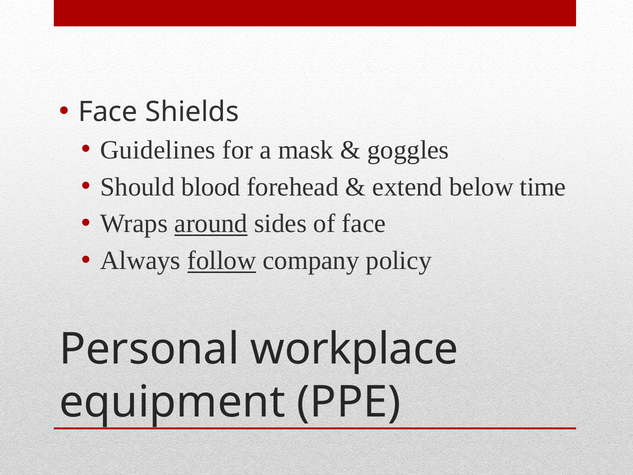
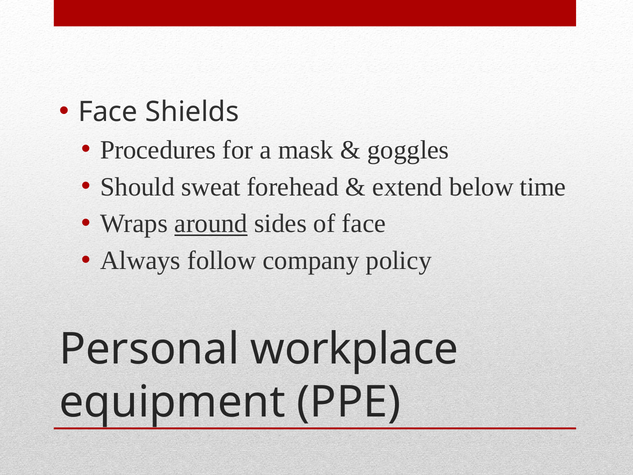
Guidelines: Guidelines -> Procedures (158, 150)
blood: blood -> sweat (211, 187)
follow underline: present -> none (222, 261)
